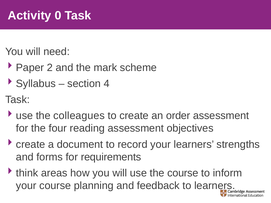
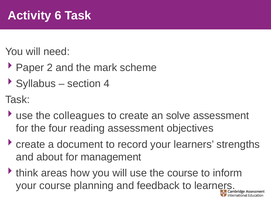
0: 0 -> 6 (58, 16)
order: order -> solve (178, 116)
forms: forms -> about (50, 157)
requirements: requirements -> management (111, 157)
